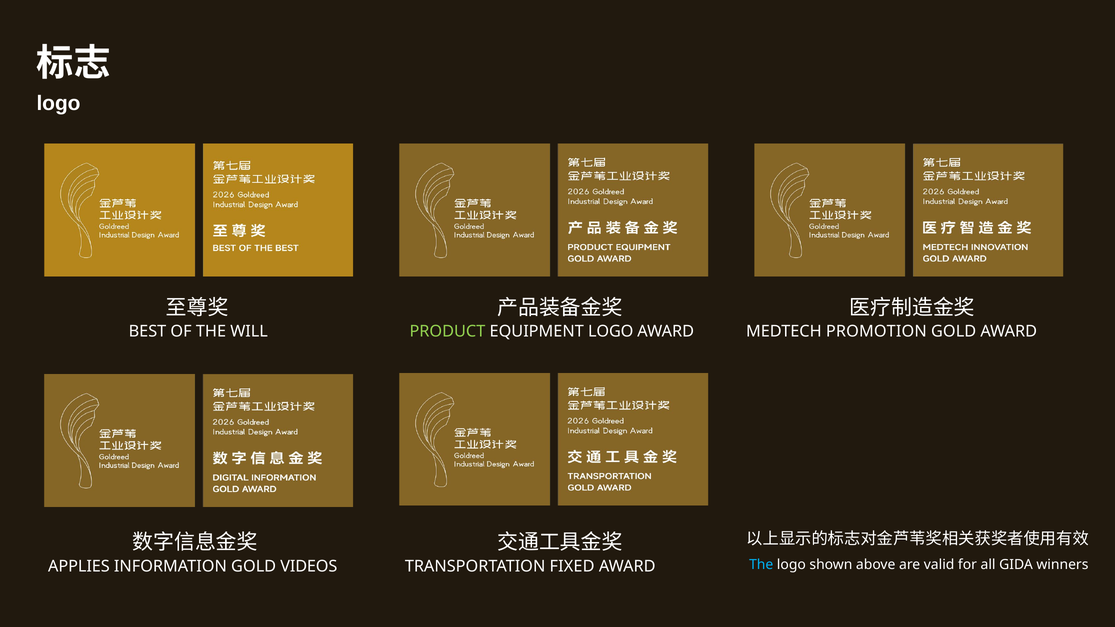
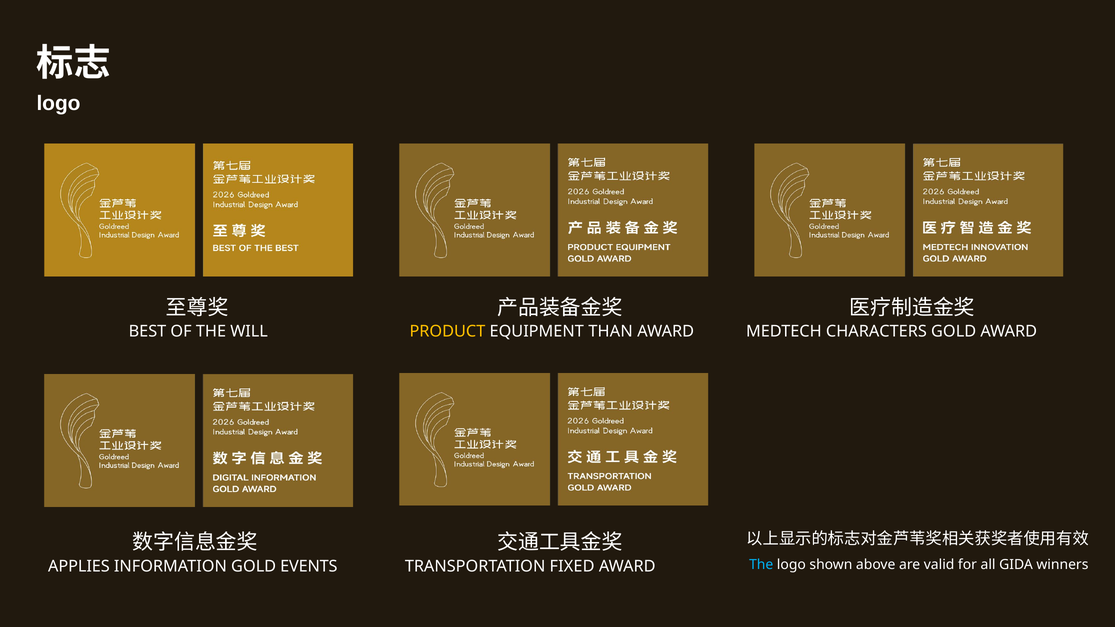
PRODUCT colour: light green -> yellow (447, 332)
EQUIPMENT LOGO: LOGO -> THAN (611, 332)
PROMOTION: PROMOTION -> CHARACTERS (876, 332)
VIDEOS: VIDEOS -> EVENTS (309, 566)
